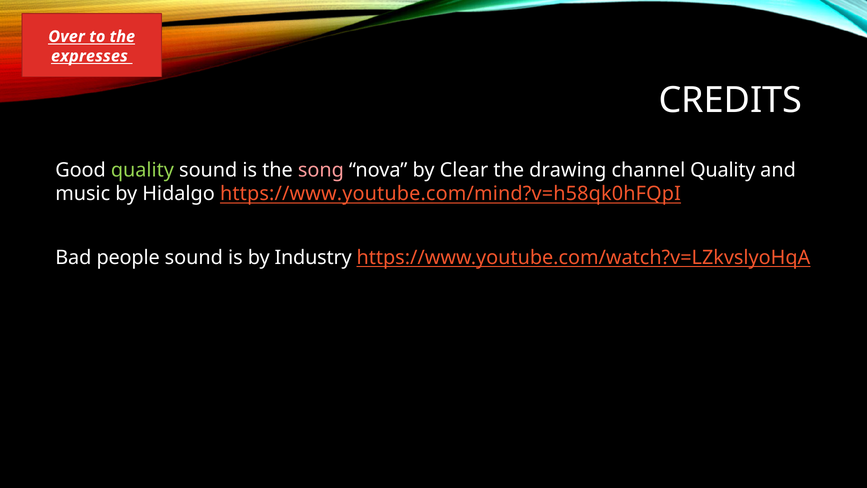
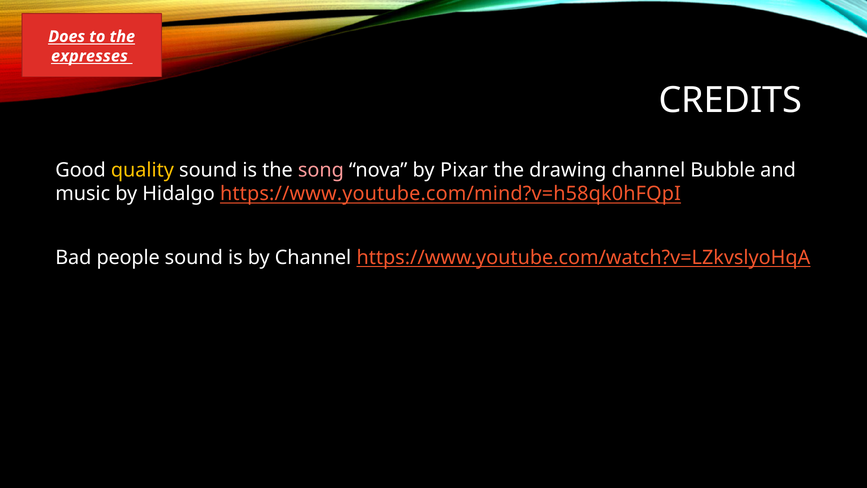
Over: Over -> Does (67, 37)
quality colour: light green -> yellow (142, 170)
Clear: Clear -> Pixar (464, 170)
channel Quality: Quality -> Bubble (723, 170)
by Industry: Industry -> Channel (313, 258)
